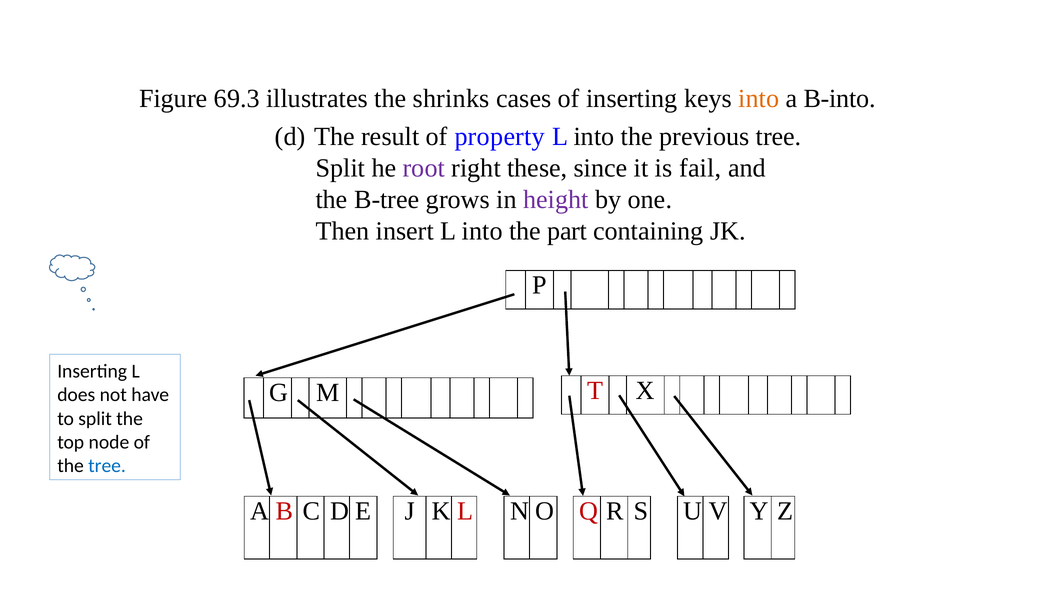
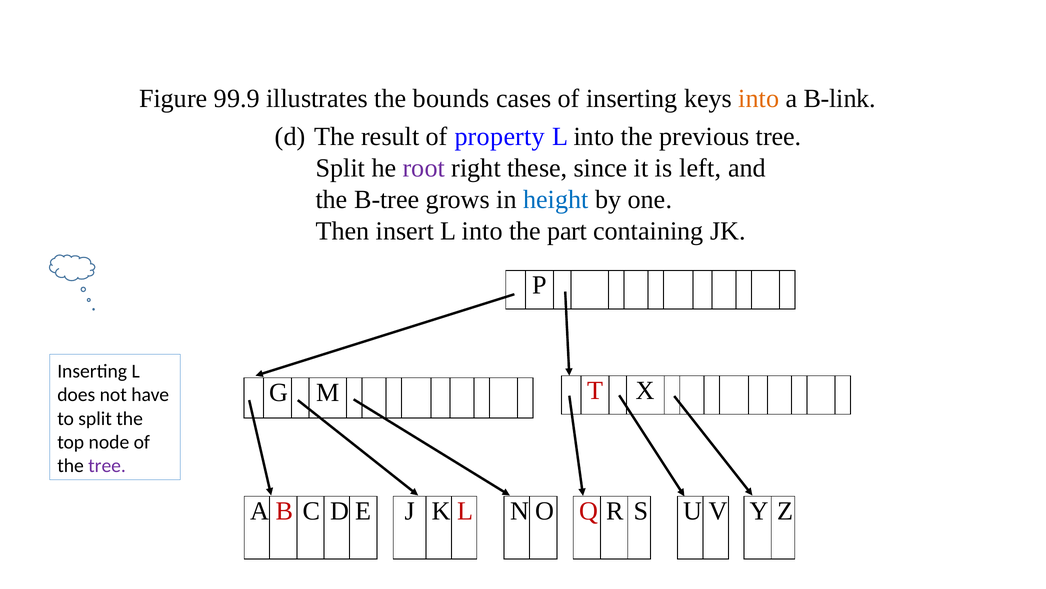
69.3: 69.3 -> 99.9 (237, 99)
shrinks: shrinks -> bounds (451, 99)
B-into: B-into -> B-link (840, 99)
fail: fail -> left (700, 168)
height colour: purple -> blue (556, 199)
tree colour: blue -> purple (107, 465)
